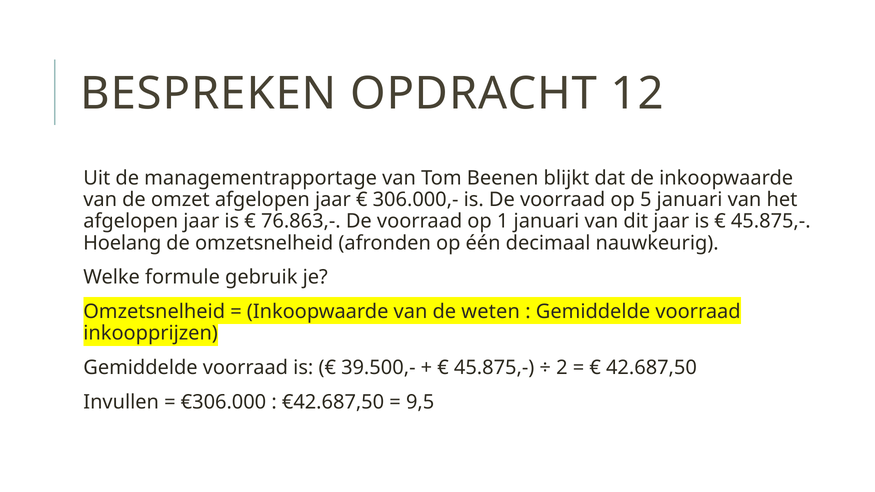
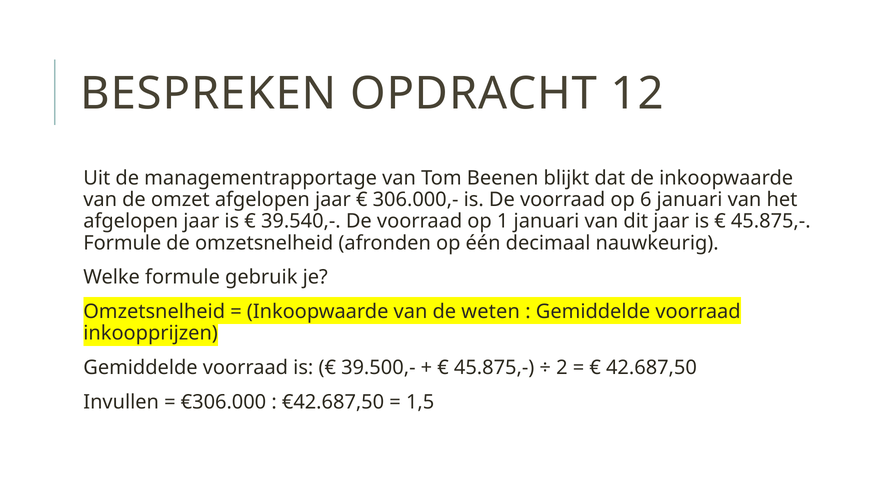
5: 5 -> 6 (646, 200)
76.863,-: 76.863,- -> 39.540,- (301, 221)
Hoelang: Hoelang -> Formule (122, 243)
9,5: 9,5 -> 1,5 (420, 402)
